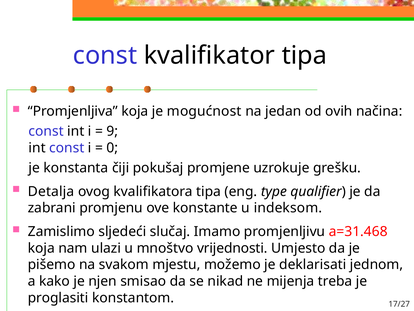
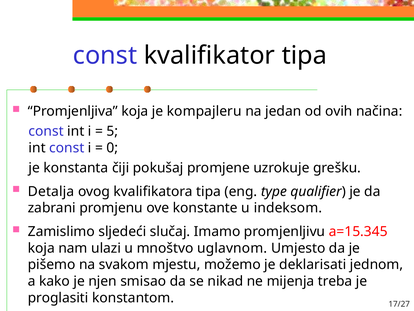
mogućnost: mogućnost -> kompajleru (204, 111)
9: 9 -> 5 (112, 131)
a=31.468: a=31.468 -> a=15.345 (358, 231)
vrijednosti: vrijednosti -> uglavnom (232, 248)
